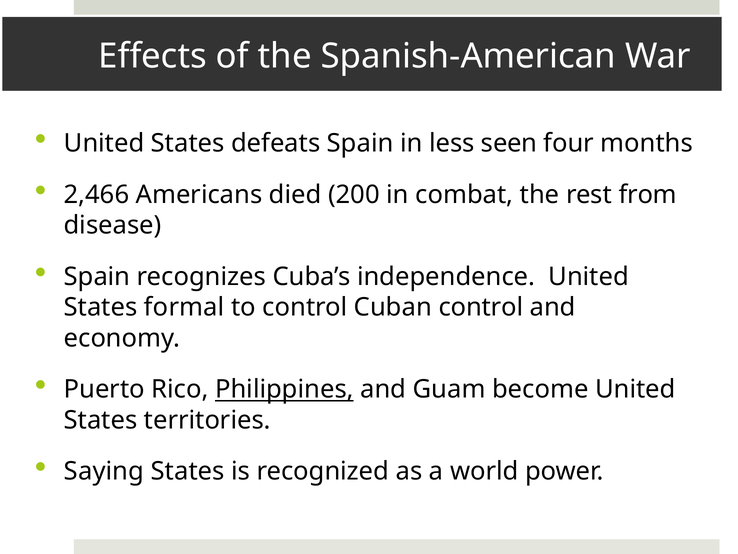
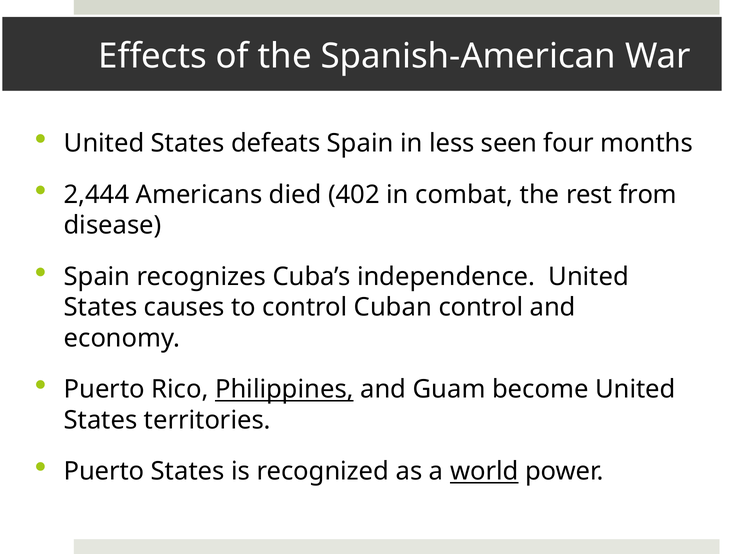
2,466: 2,466 -> 2,444 (97, 195)
200: 200 -> 402 (354, 195)
formal: formal -> causes (184, 307)
Saying: Saying -> Puerto (104, 471)
world underline: none -> present (484, 471)
